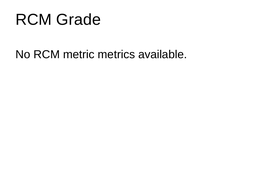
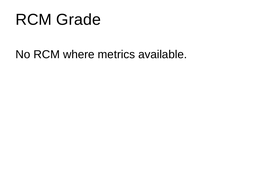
metric: metric -> where (79, 55)
